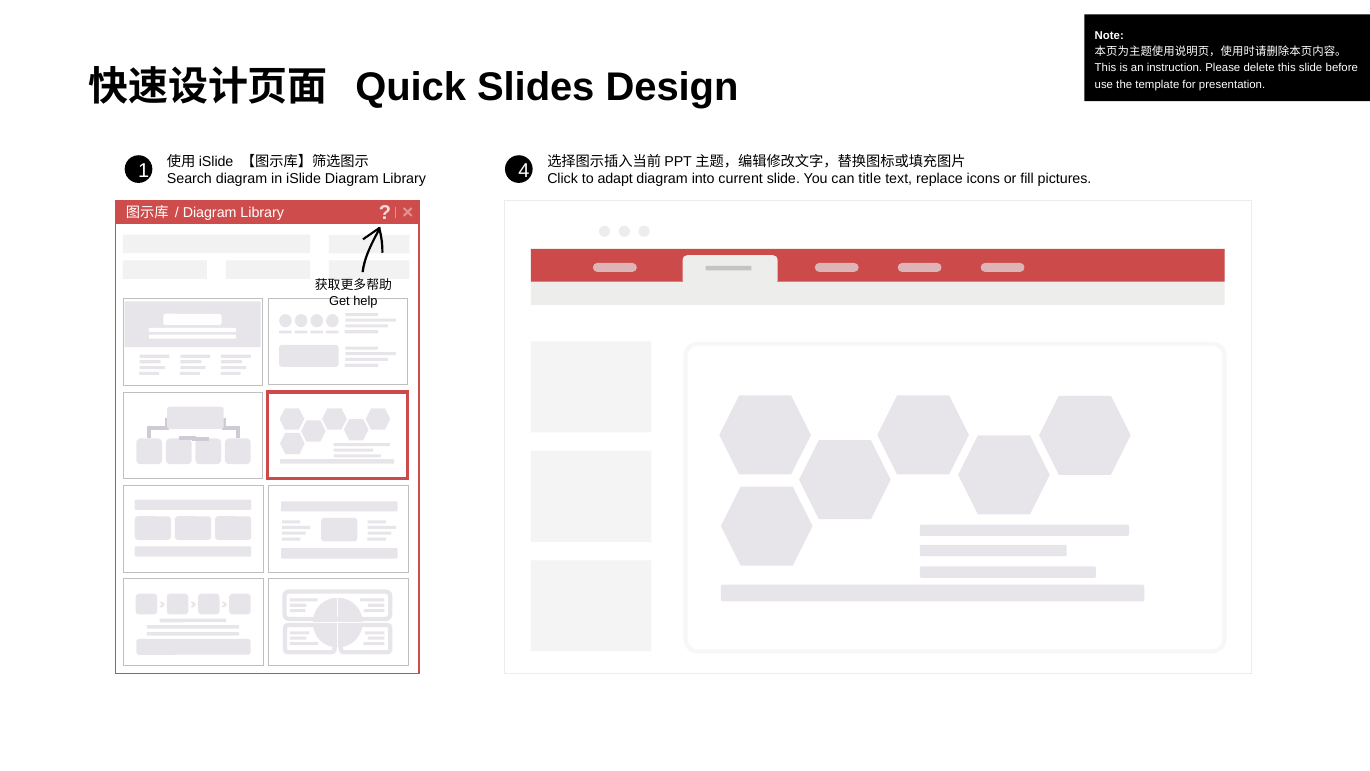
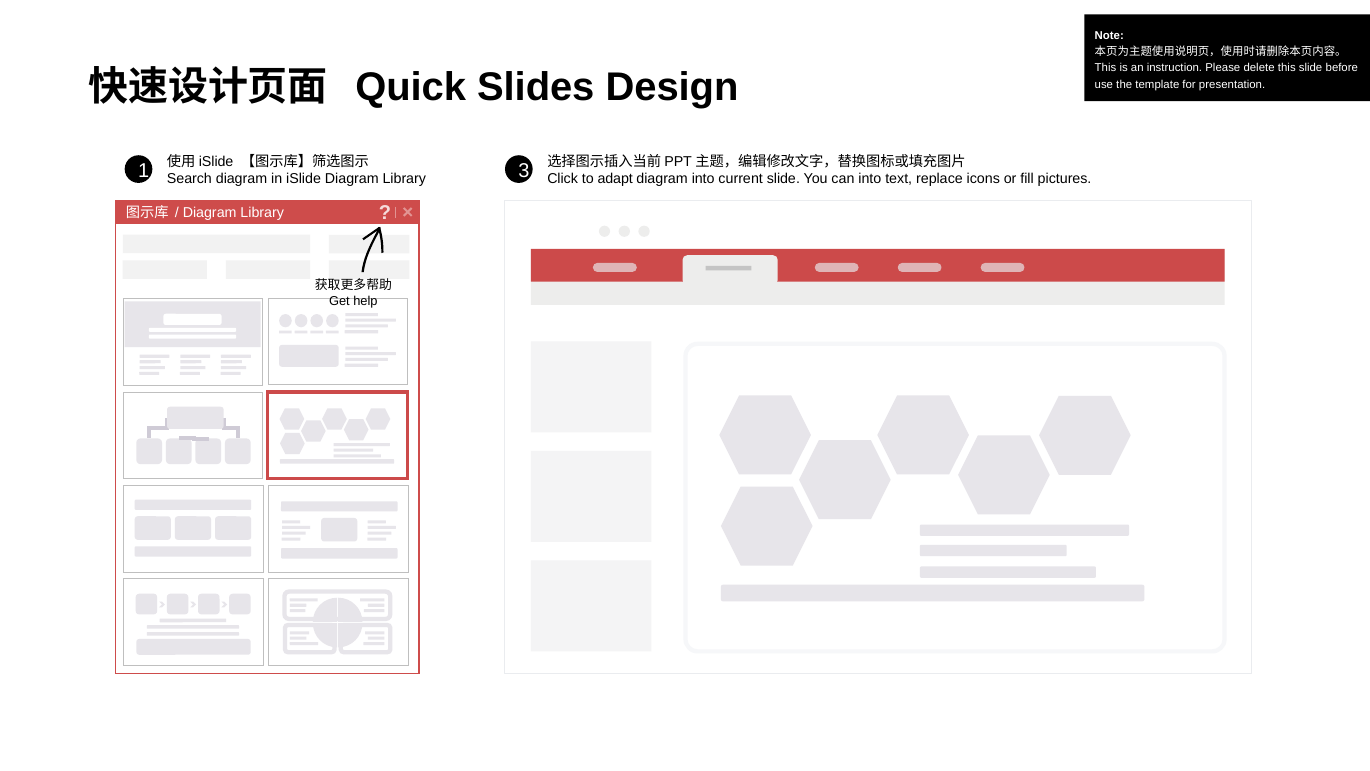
4: 4 -> 3 (524, 170)
can title: title -> into (870, 179)
